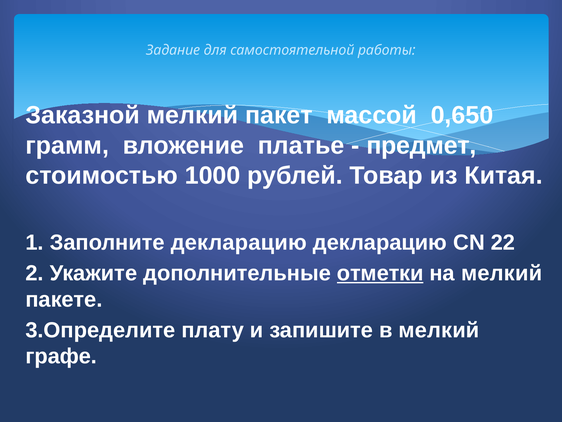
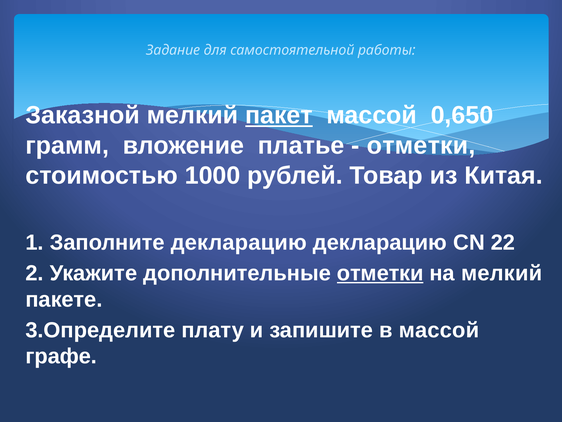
пакет underline: none -> present (279, 115)
предмет: предмет -> отметки (421, 145)
в мелкий: мелкий -> массой (439, 330)
